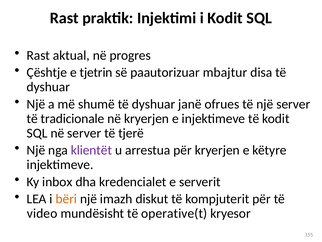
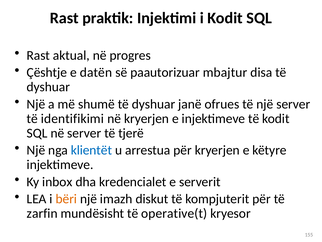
tjetrin: tjetrin -> datën (96, 72)
tradicionale: tradicionale -> identifikimi (72, 118)
klientët colour: purple -> blue (91, 150)
video: video -> zarfin (42, 213)
